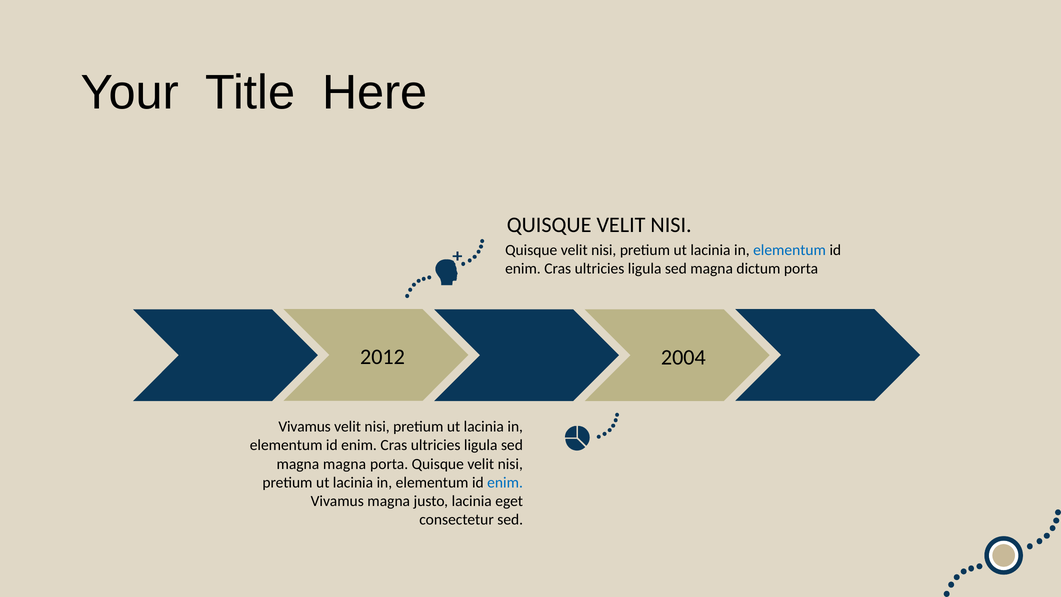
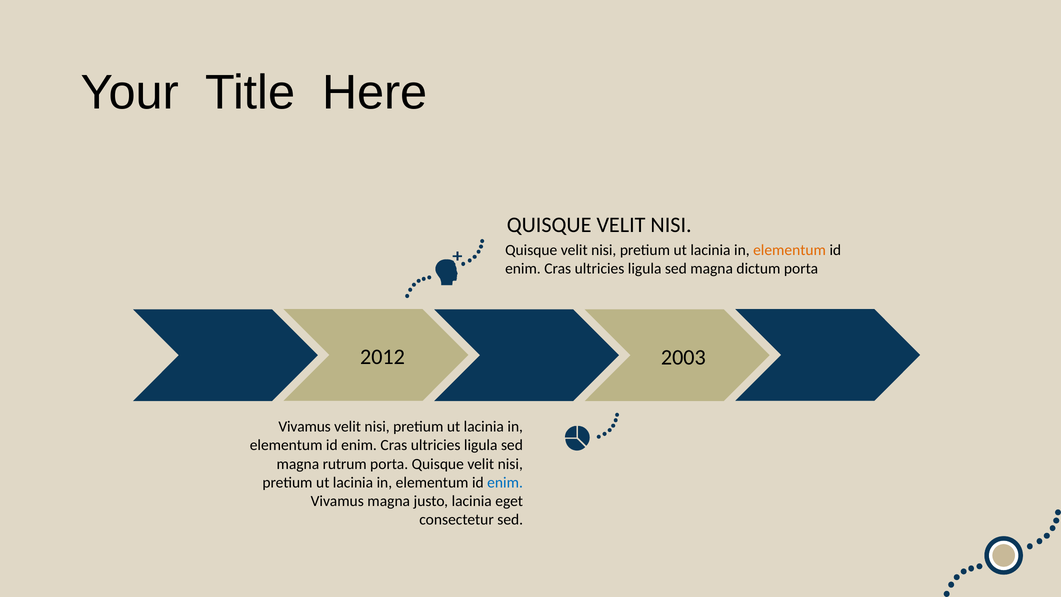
elementum colour: blue -> orange (790, 250)
2004: 2004 -> 2003 (683, 357)
magna magna: magna -> rutrum (345, 464)
